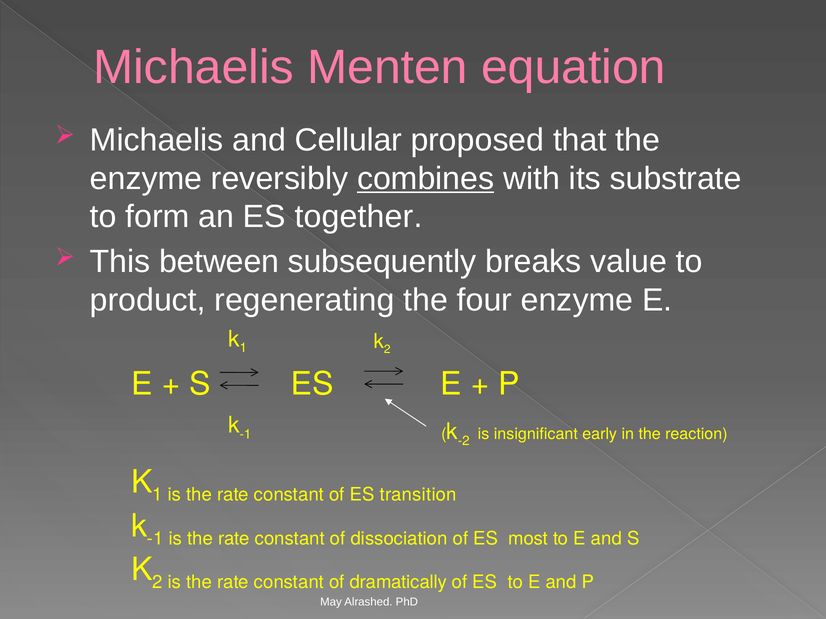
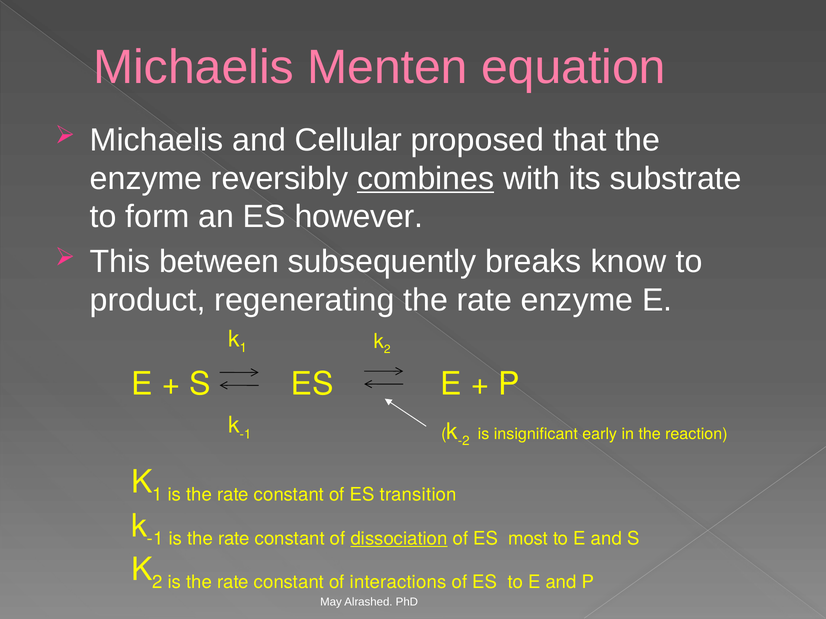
together: together -> however (359, 217)
value: value -> know (629, 262)
regenerating the four: four -> rate (484, 300)
dissociation underline: none -> present (399, 539)
dramatically: dramatically -> interactions (398, 583)
